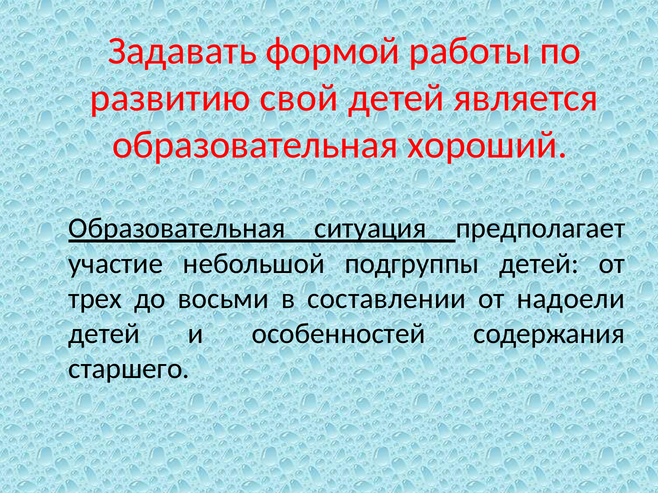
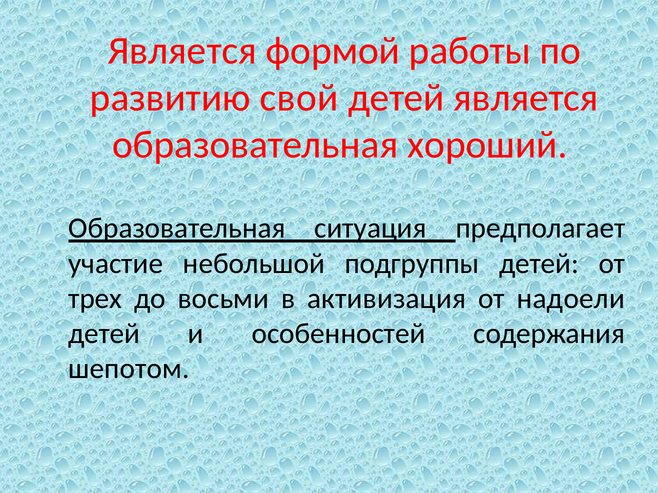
Задавать: Задавать -> Является (182, 51)
составлении: составлении -> активизация (387, 299)
старшего: старшего -> шепотом (129, 369)
